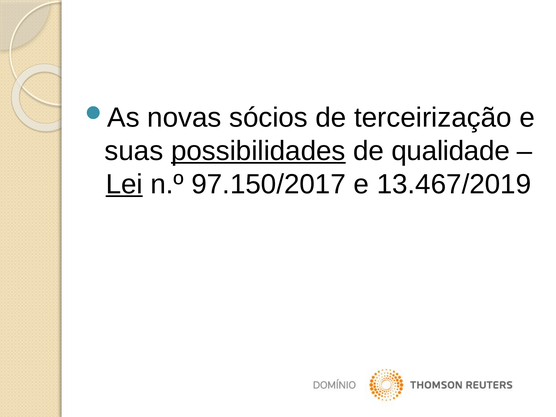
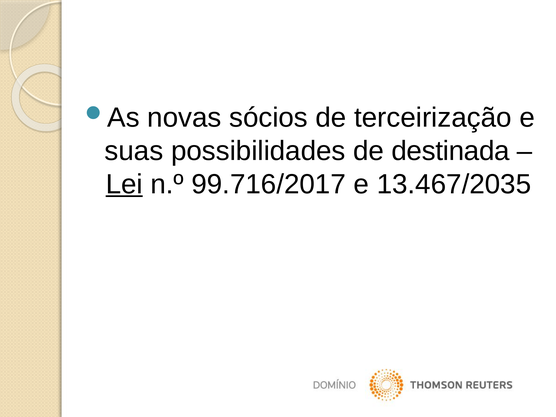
possibilidades underline: present -> none (258, 151)
qualidade: qualidade -> destinada (451, 151)
97.150/2017: 97.150/2017 -> 99.716/2017 (269, 184)
13.467/2019: 13.467/2019 -> 13.467/2035 (454, 184)
